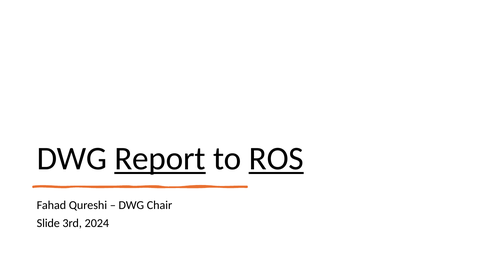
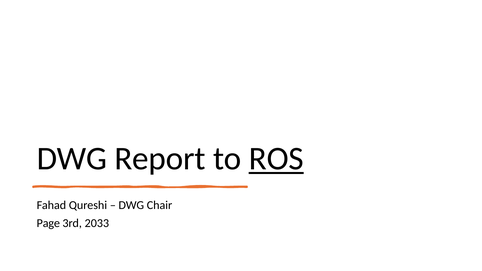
Report underline: present -> none (160, 159)
Slide: Slide -> Page (48, 223)
2024: 2024 -> 2033 (97, 223)
